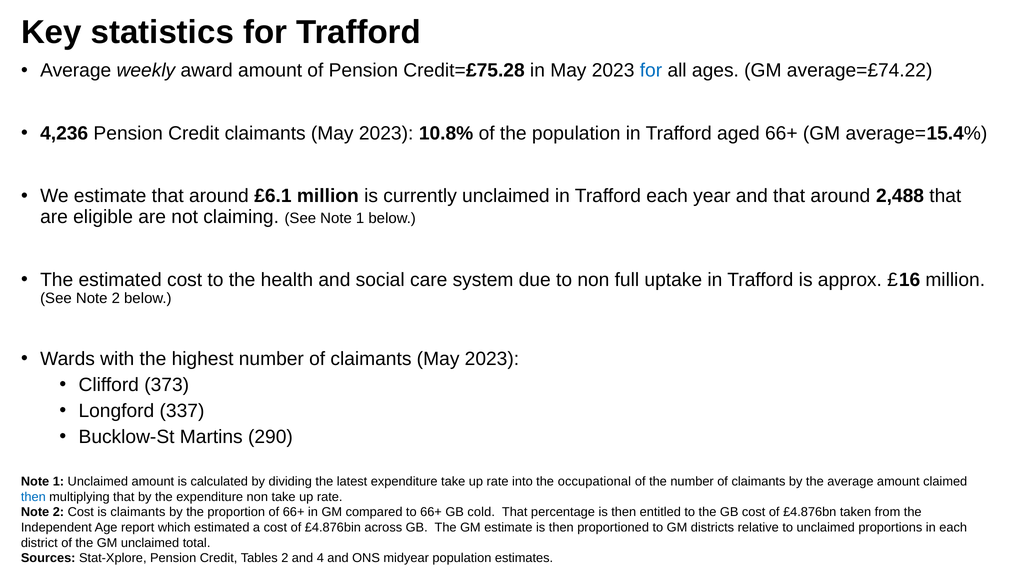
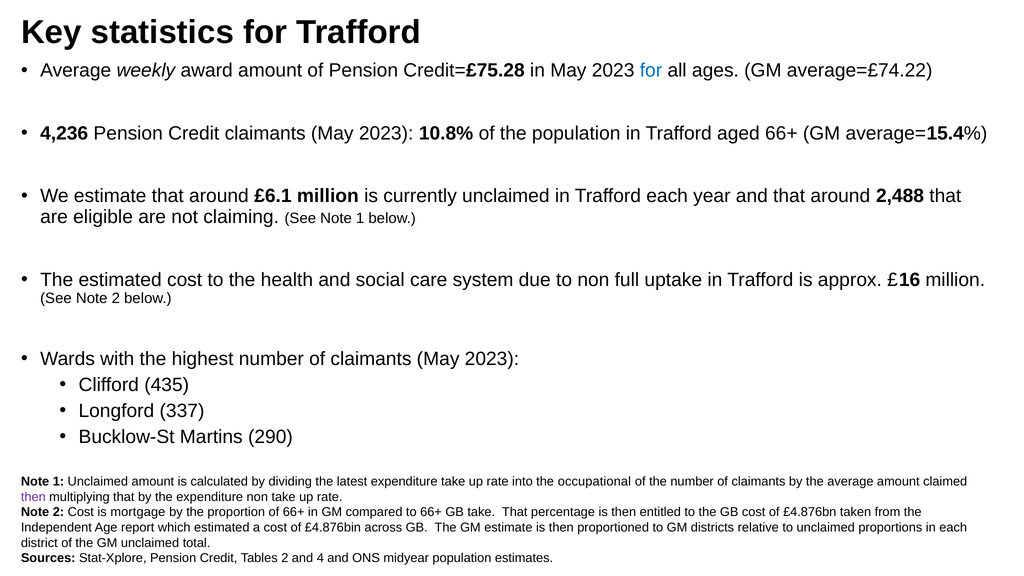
373: 373 -> 435 (167, 385)
then colour: blue -> purple (33, 497)
is claimants: claimants -> mortgage (138, 512)
GB cold: cold -> take (481, 512)
